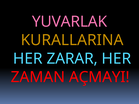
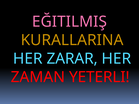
YUVARLAK: YUVARLAK -> EĞITILMIŞ (69, 22)
AÇMAYI: AÇMAYI -> YETERLI (99, 77)
